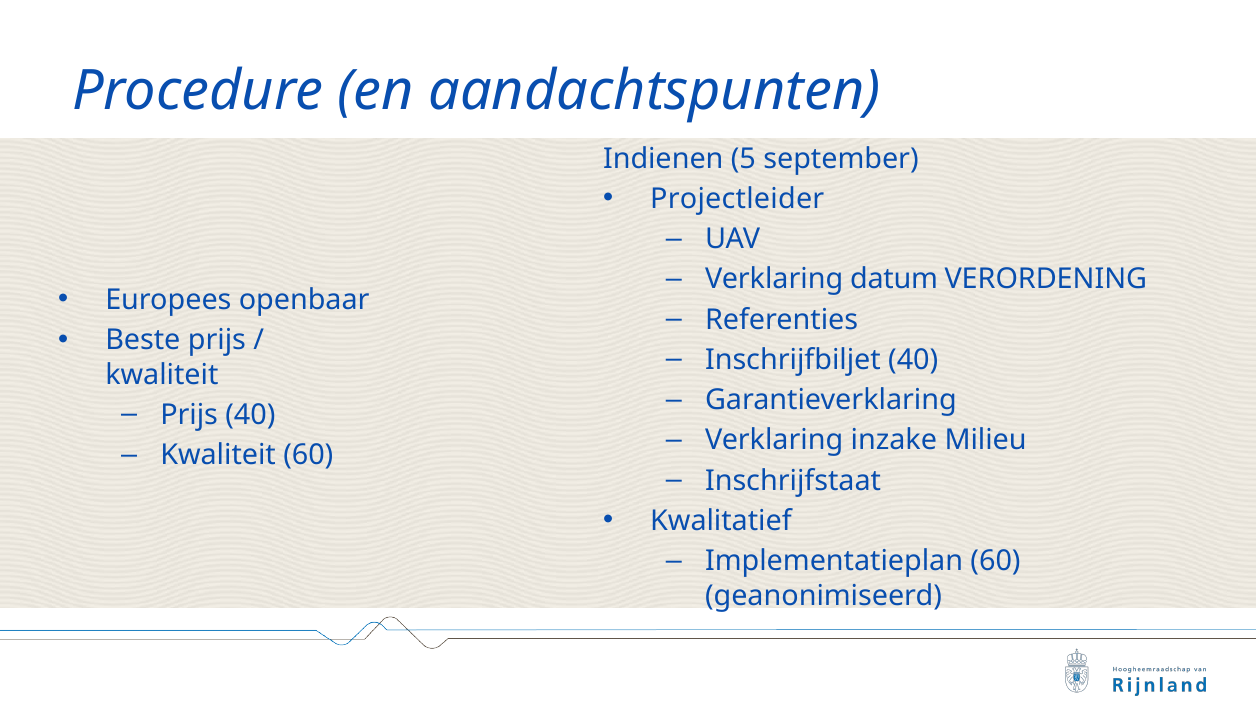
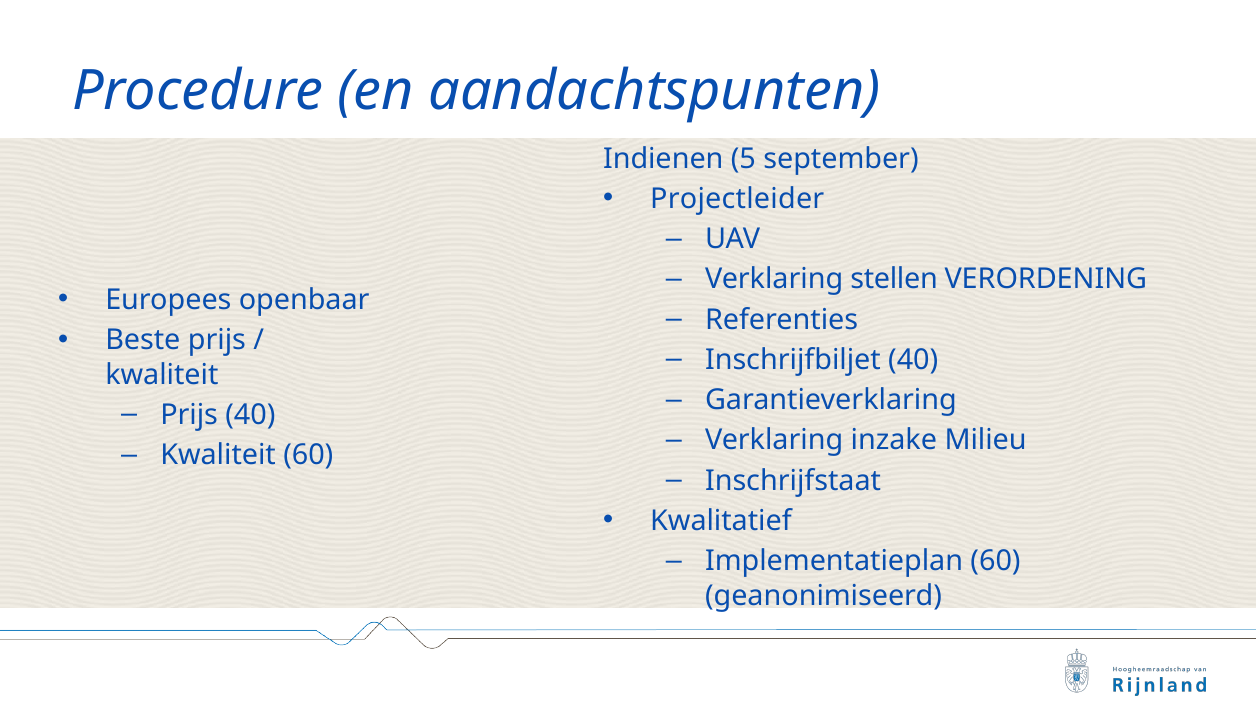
datum: datum -> stellen (894, 280)
